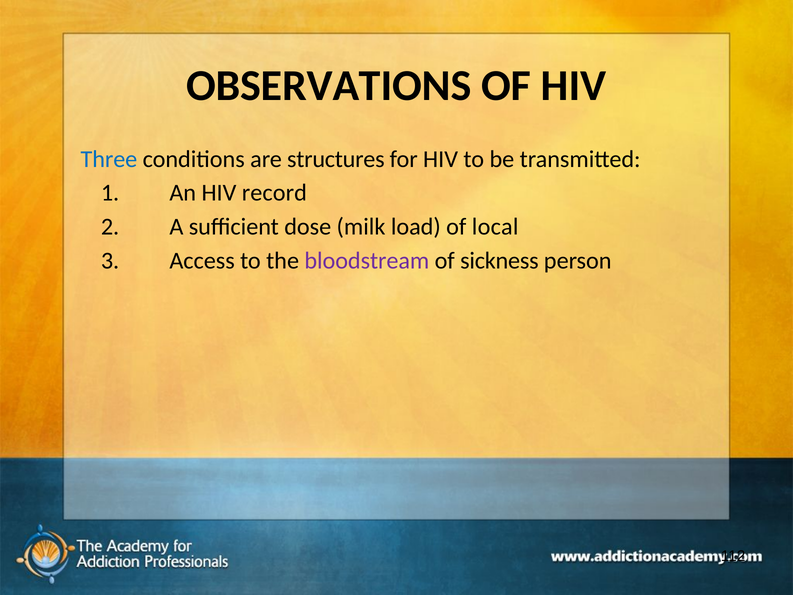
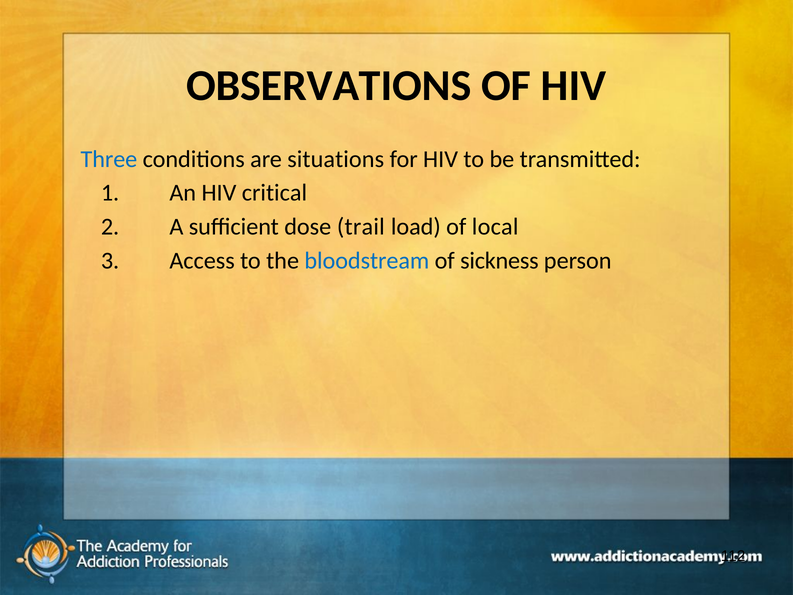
structures: structures -> situations (336, 159)
record: record -> critical (274, 193)
milk: milk -> trail (361, 227)
bloodstream colour: purple -> blue (367, 261)
